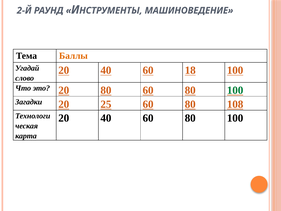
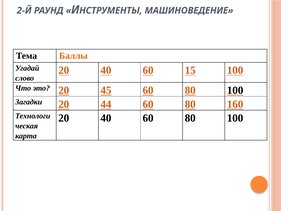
18: 18 -> 15 (190, 70)
20 80: 80 -> 45 (106, 90)
100 colour: green -> black (235, 90)
25: 25 -> 44 (106, 104)
108: 108 -> 160 (235, 104)
